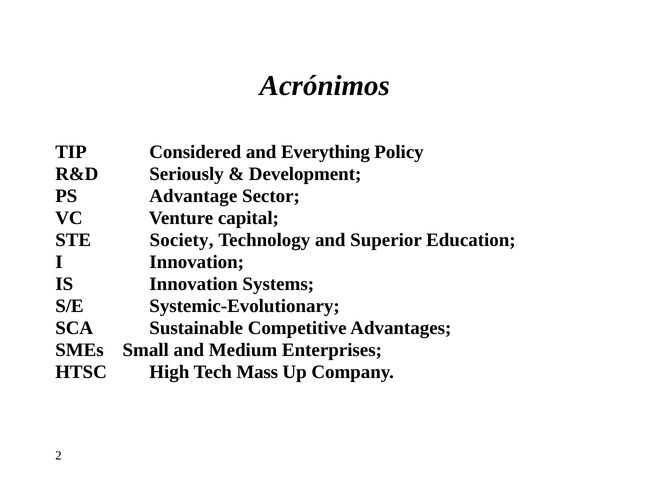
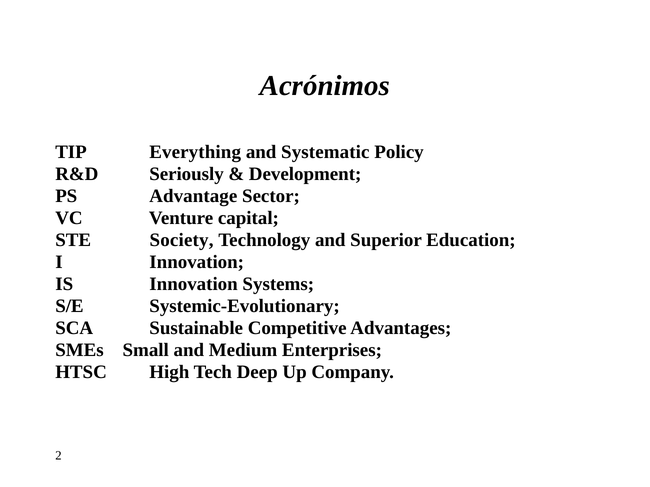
Considered: Considered -> Everything (195, 152)
Everything: Everything -> Systematic (325, 152)
Mass: Mass -> Deep (257, 372)
